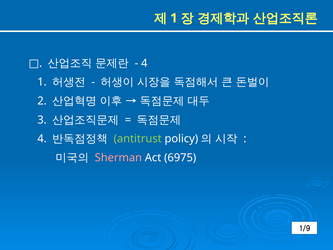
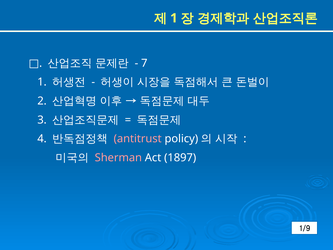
4: 4 -> 7 (144, 63)
antitrust colour: light green -> pink (138, 139)
6975: 6975 -> 1897 (180, 157)
